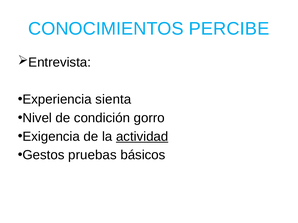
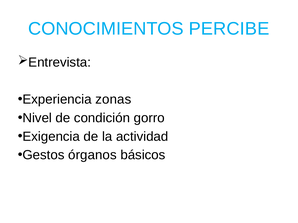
sienta: sienta -> zonas (113, 100)
actividad underline: present -> none (142, 137)
pruebas: pruebas -> órganos (92, 155)
